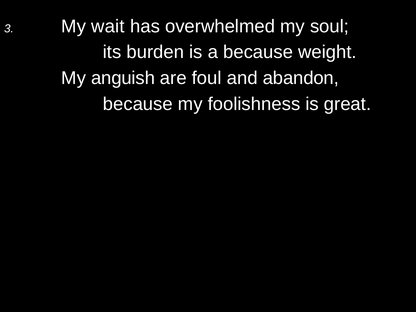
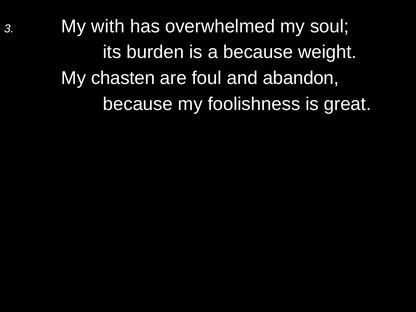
wait: wait -> with (108, 26)
anguish: anguish -> chasten (123, 78)
